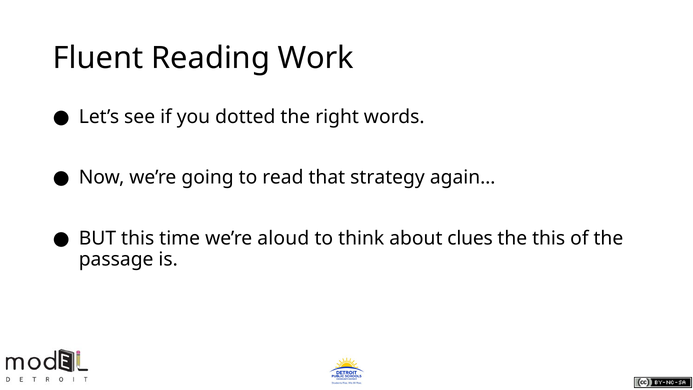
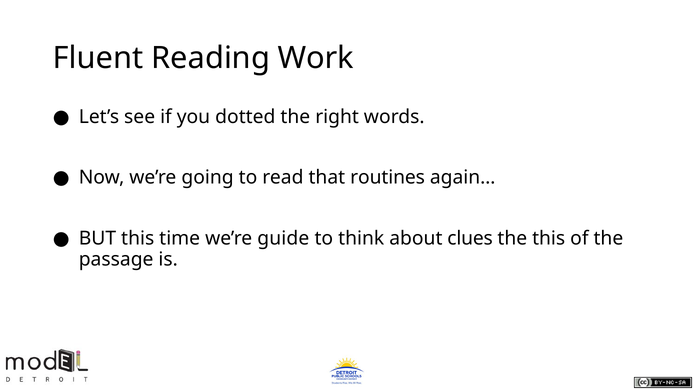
strategy: strategy -> routines (388, 177)
aloud: aloud -> guide (283, 238)
